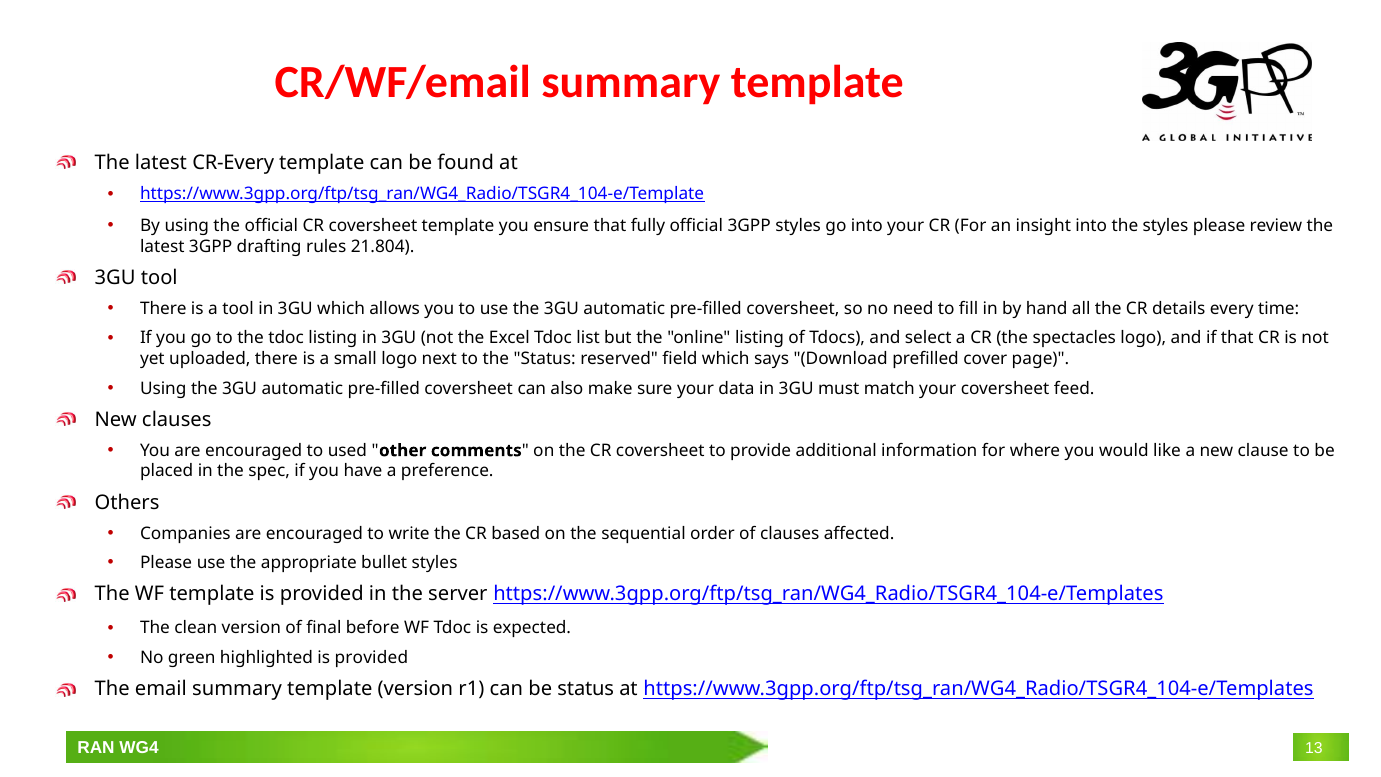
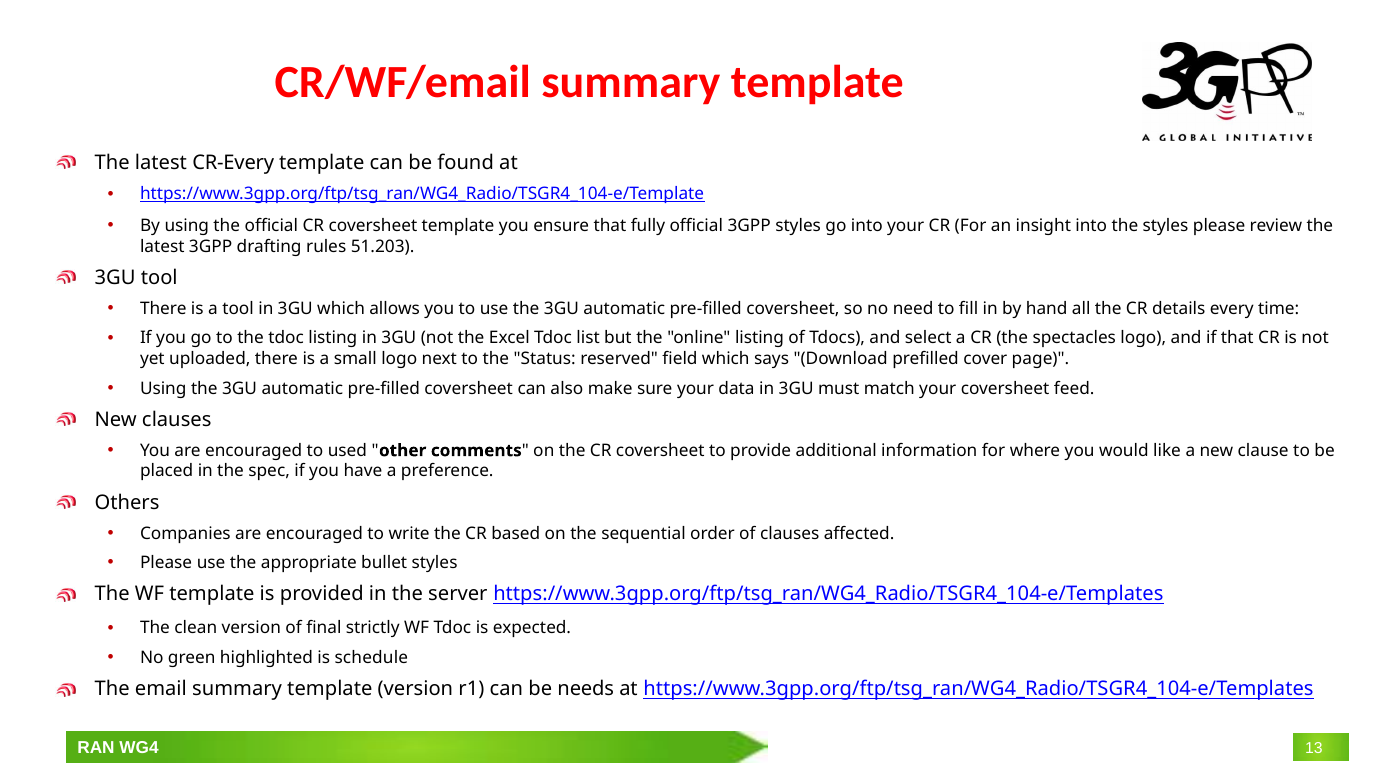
21.804: 21.804 -> 51.203 (383, 247)
before: before -> strictly (373, 628)
highlighted is provided: provided -> schedule (371, 658)
be status: status -> needs (586, 689)
